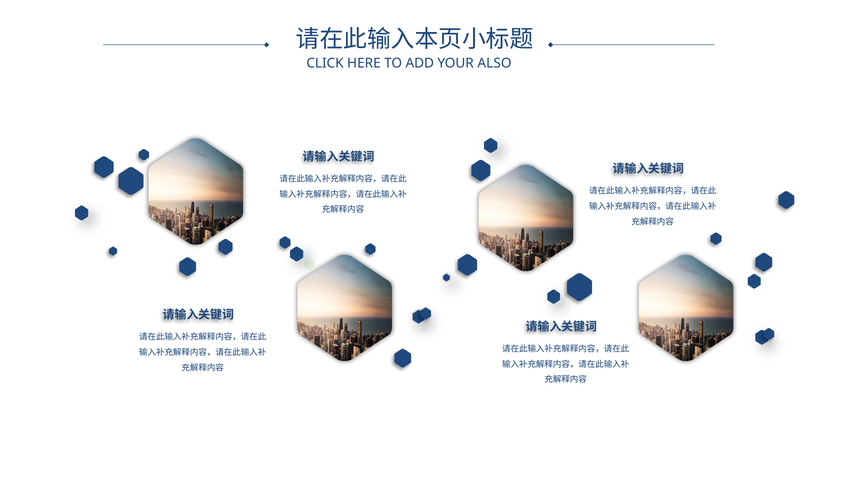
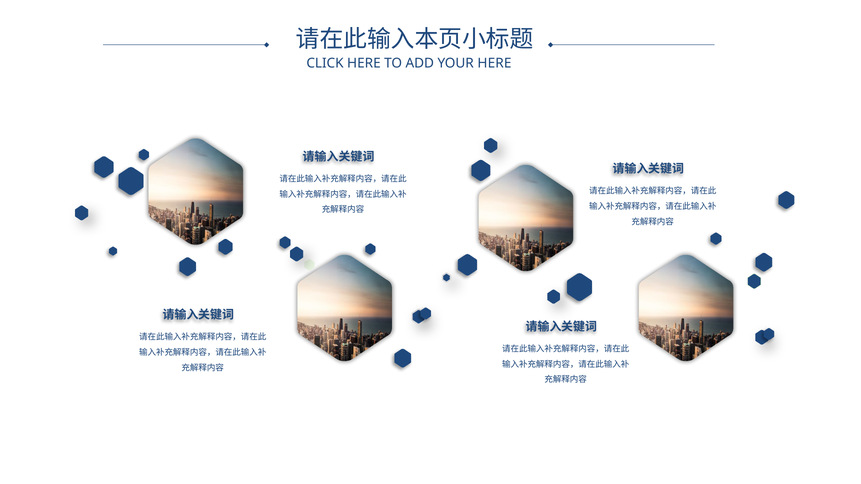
YOUR ALSO: ALSO -> HERE (494, 63)
